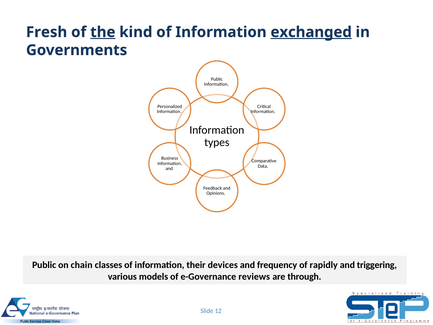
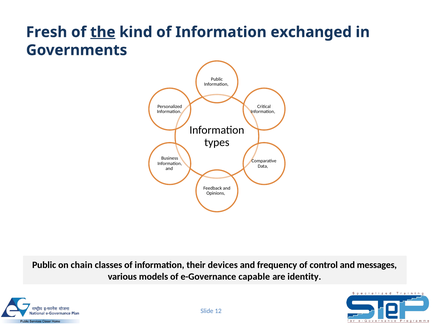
exchanged underline: present -> none (311, 32)
rapidly: rapidly -> control (324, 265)
triggering: triggering -> messages (377, 265)
reviews: reviews -> capable (254, 276)
through: through -> identity (304, 276)
